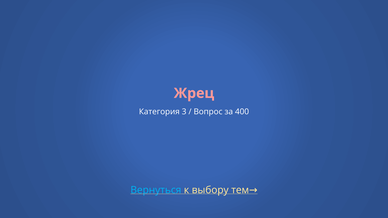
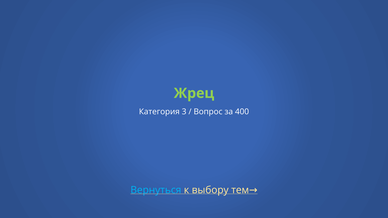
Жрец colour: pink -> light green (194, 93)
